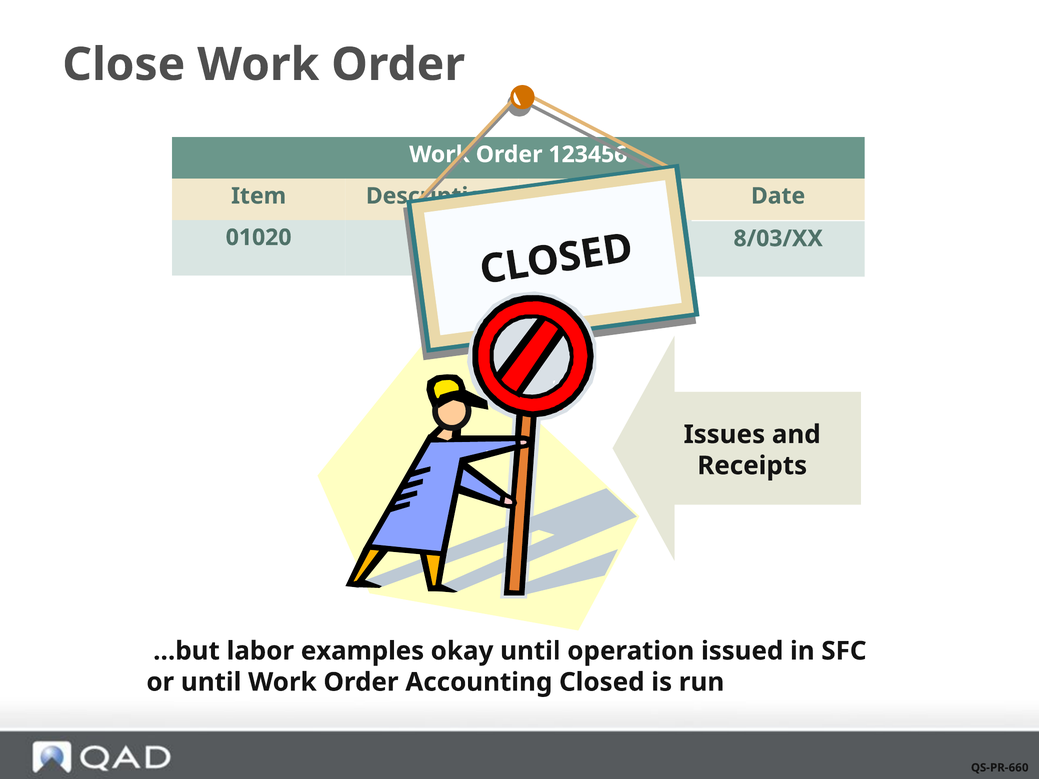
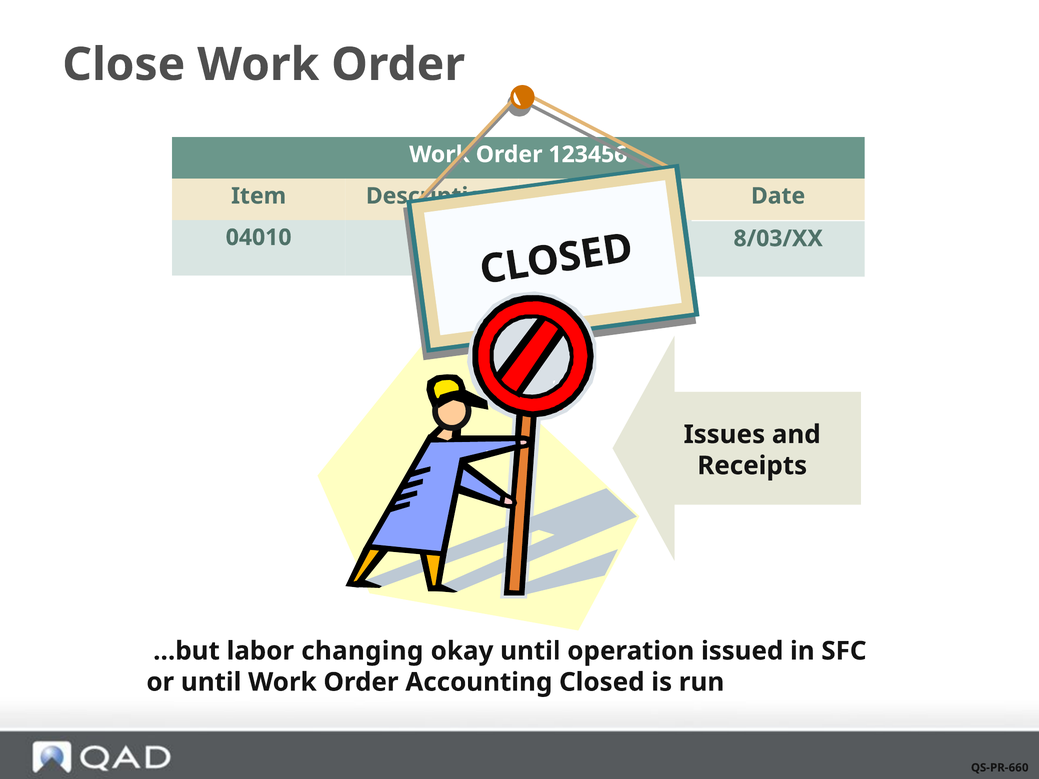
01020: 01020 -> 04010 (259, 238)
examples: examples -> changing (362, 651)
